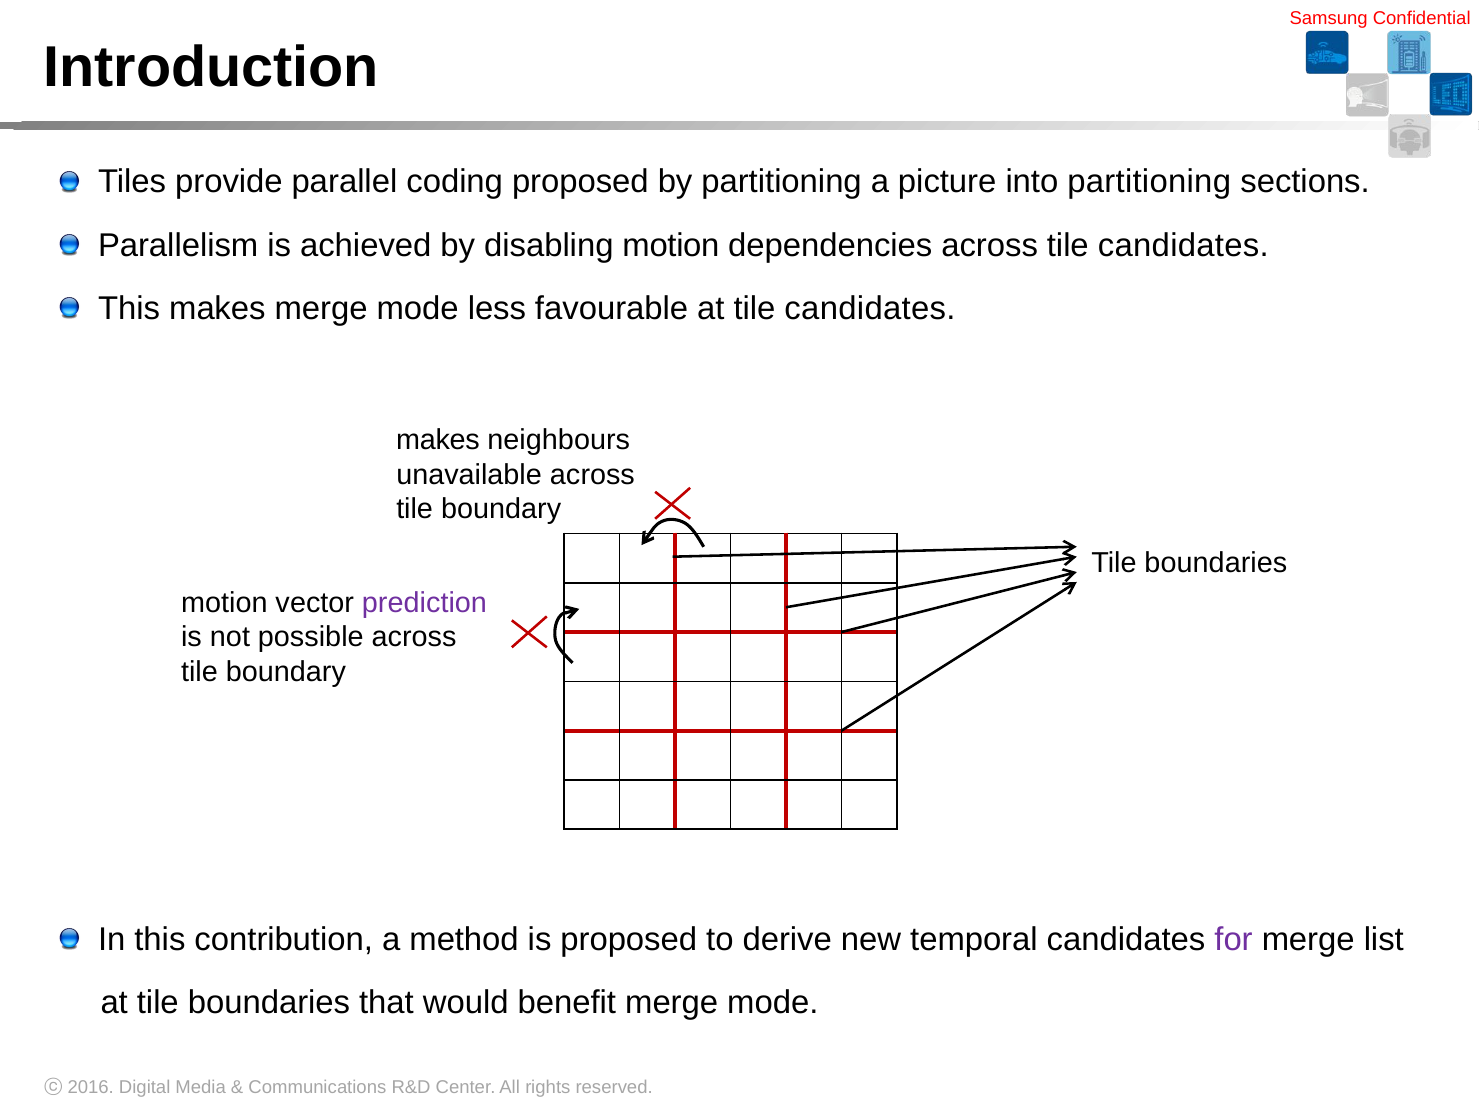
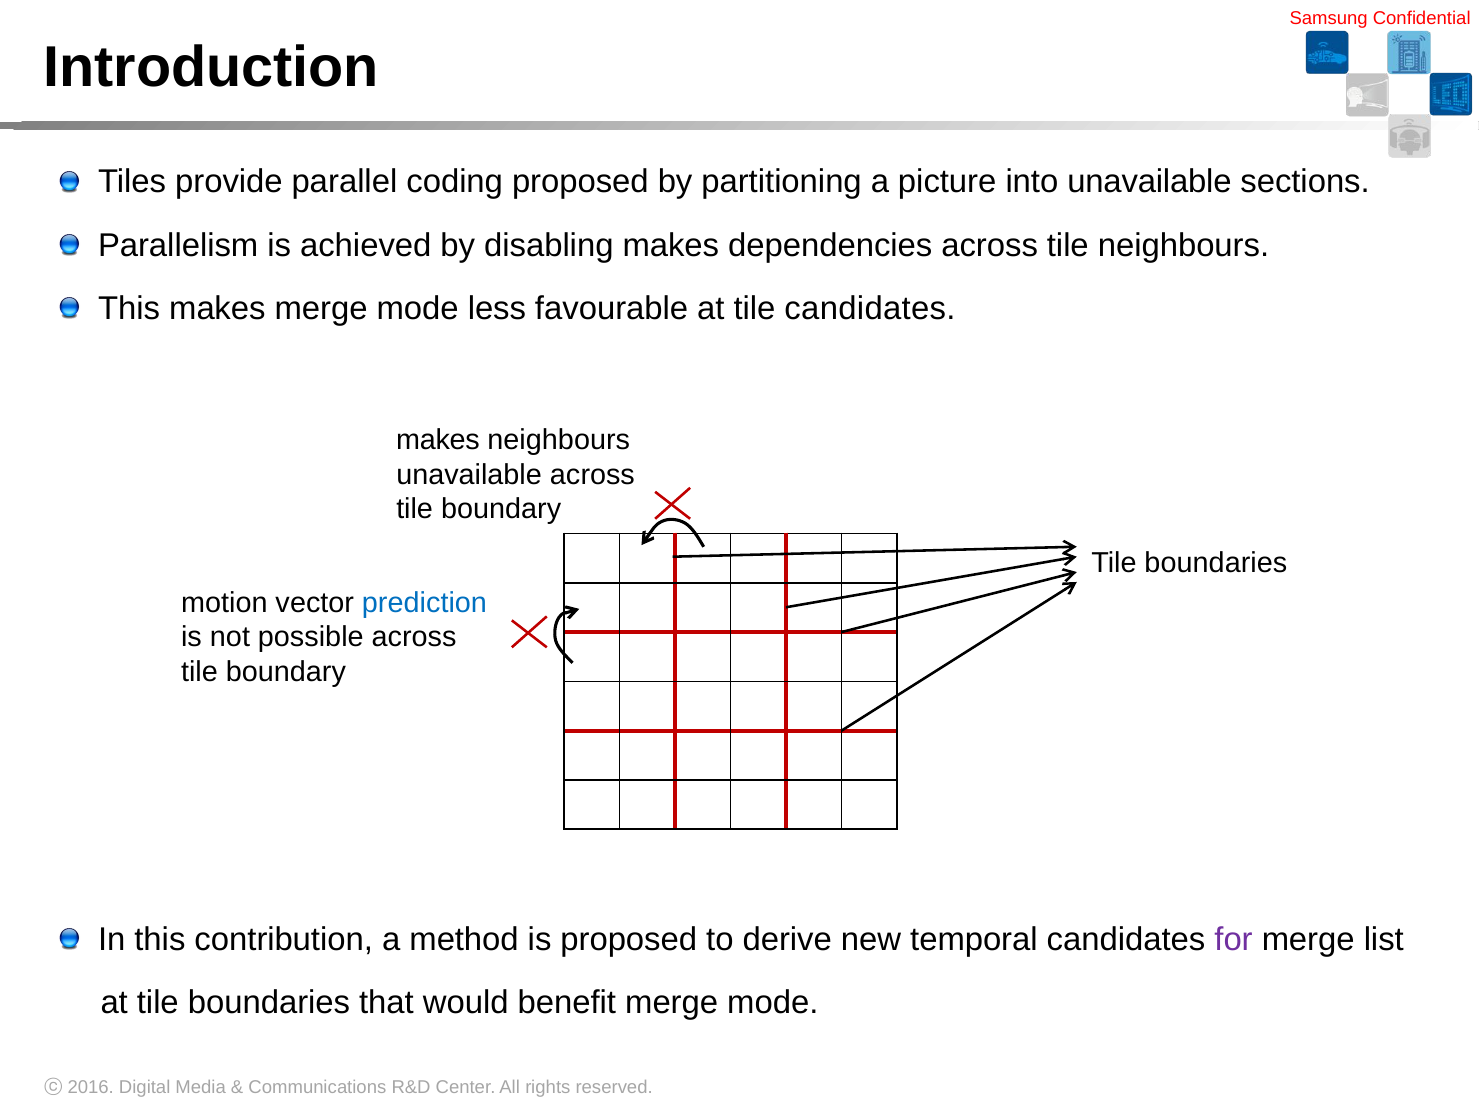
into partitioning: partitioning -> unavailable (1149, 182)
disabling motion: motion -> makes (671, 245)
across tile candidates: candidates -> neighbours (1183, 245)
prediction colour: purple -> blue (424, 603)
